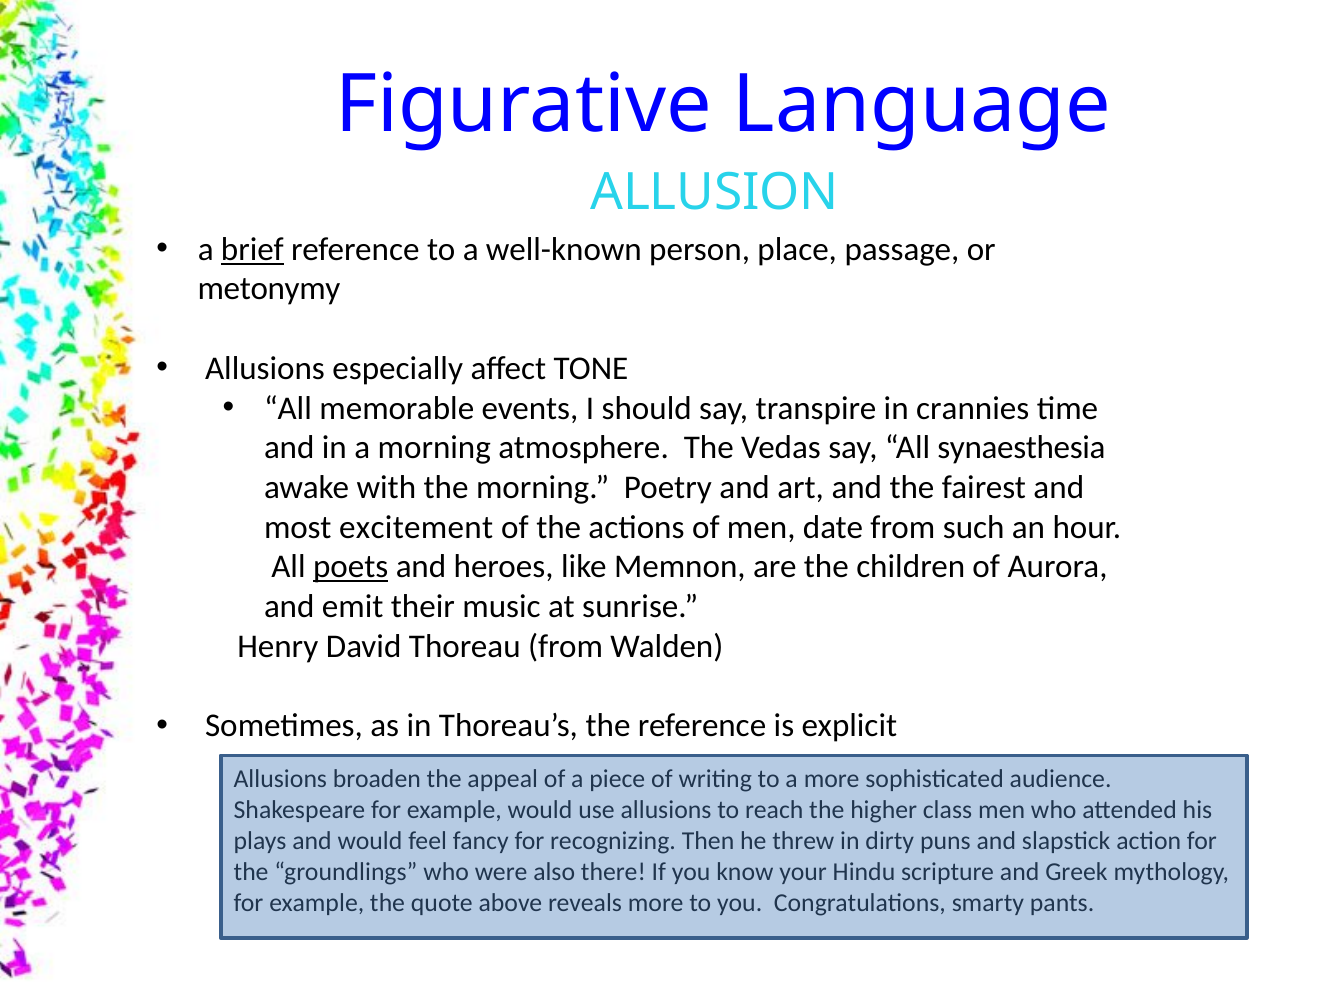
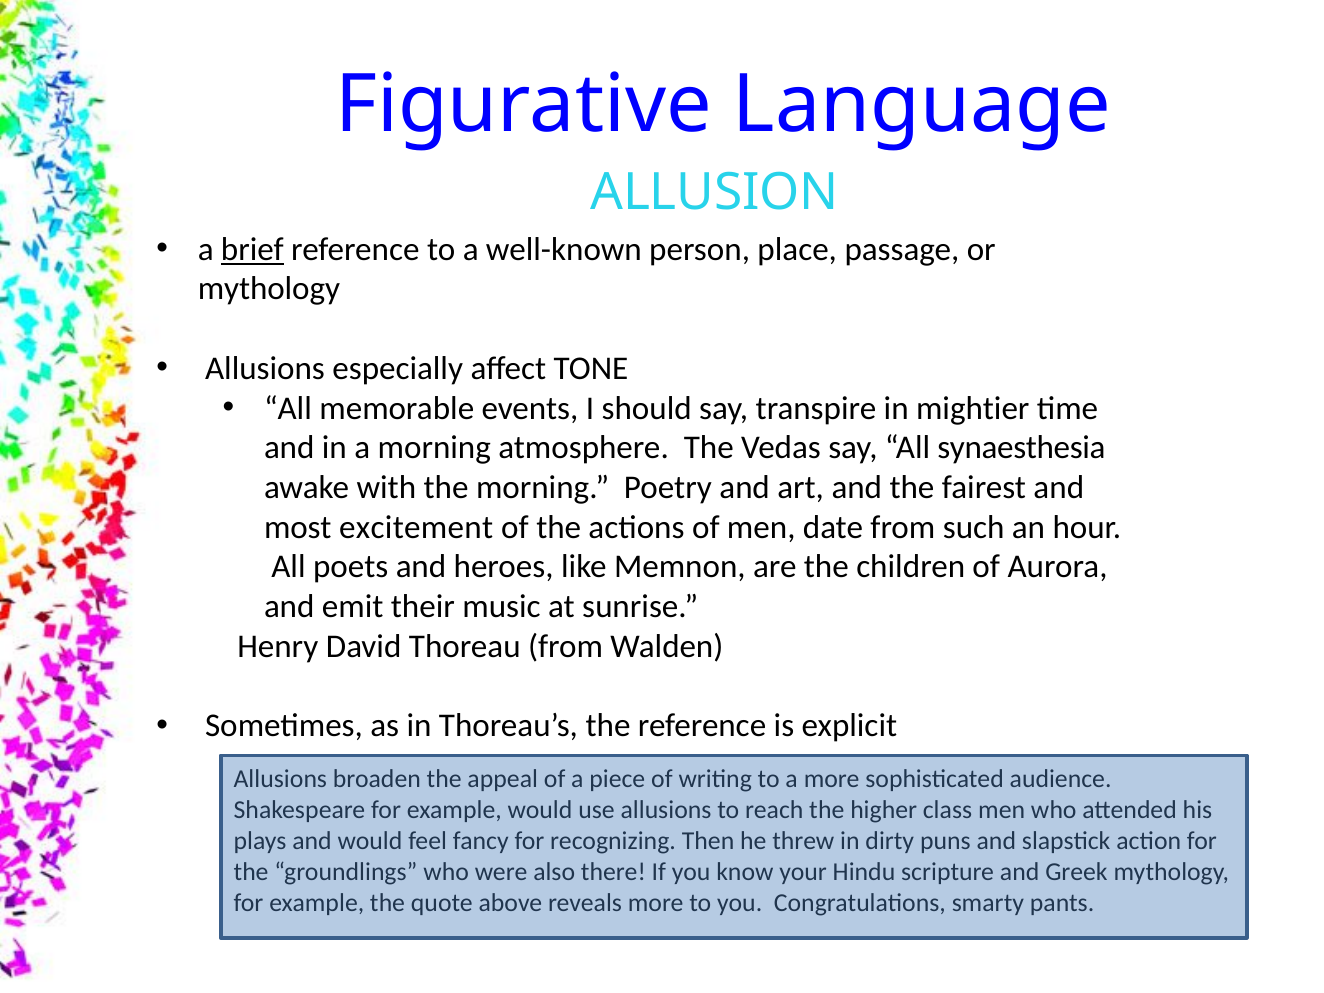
metonymy: metonymy -> mythology (269, 289)
crannies: crannies -> mightier (973, 408)
poets underline: present -> none (351, 567)
